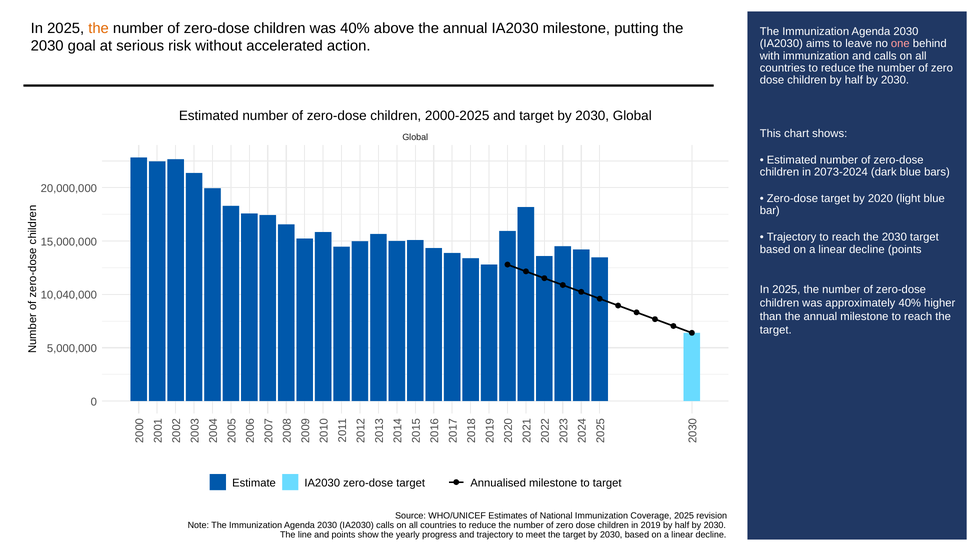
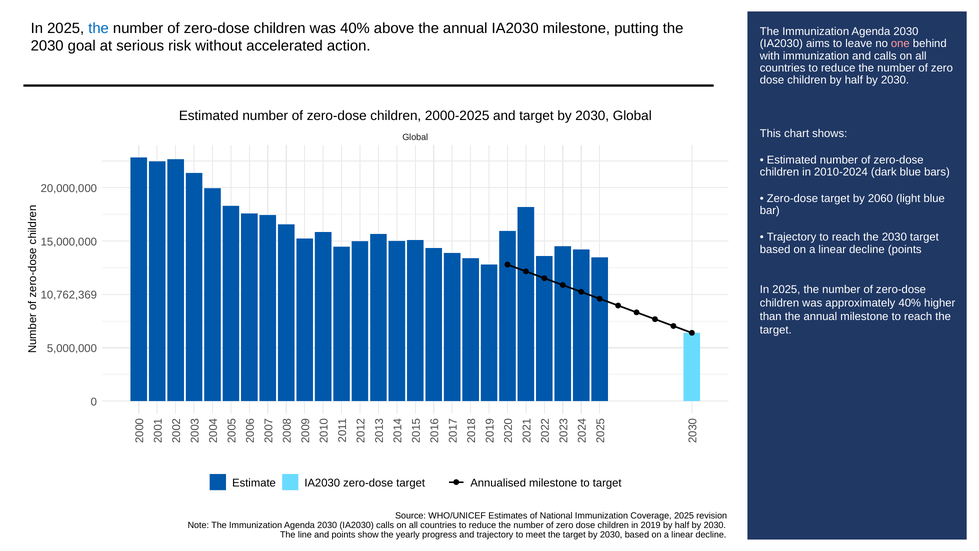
the colour: orange -> blue (99, 28)
2073-2024: 2073-2024 -> 2010-2024 (841, 172)
2020: 2020 -> 2060 (880, 198)
10,040,000: 10,040,000 -> 10,762,369 (69, 295)
